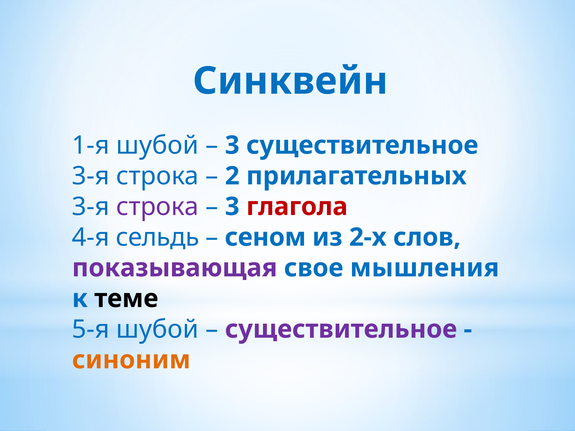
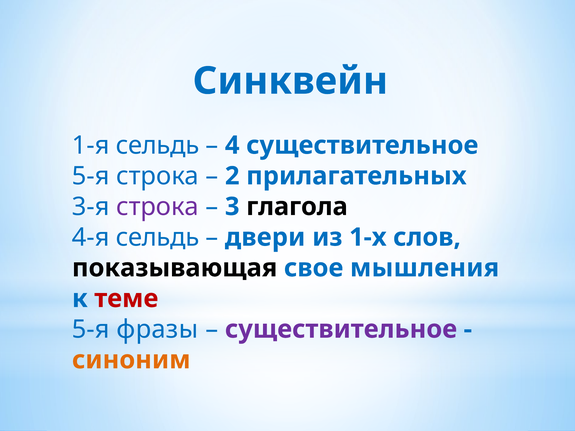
1-я шубой: шубой -> сельдь (158, 145)
3: 3 -> 4 (232, 145)
3-я: 3-я -> 5-я (91, 176)
глагола colour: red -> black (297, 207)
сеном: сеном -> двери (265, 237)
2-х: 2-х -> 1-х (368, 237)
показывающая colour: purple -> black (175, 268)
теме colour: black -> red (126, 299)
5-я шубой: шубой -> фразы (157, 329)
